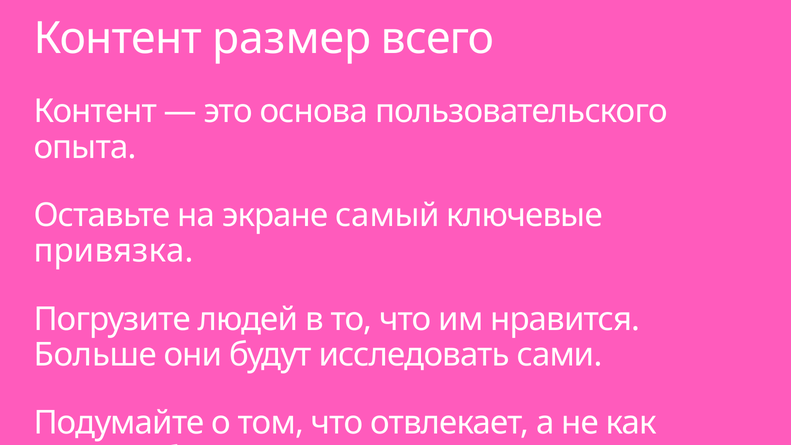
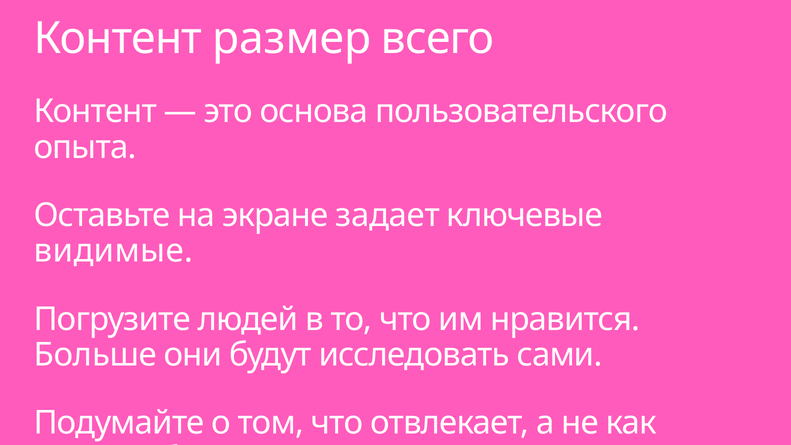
самый: самый -> задает (388, 215)
привязка: привязка -> видимые (113, 251)
